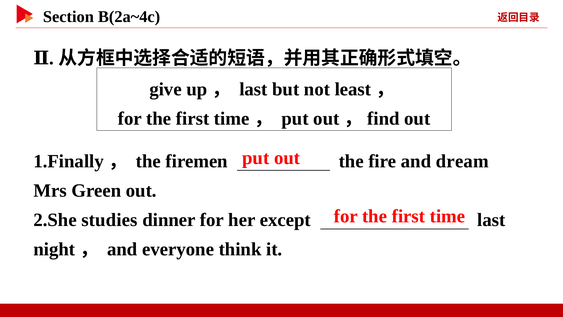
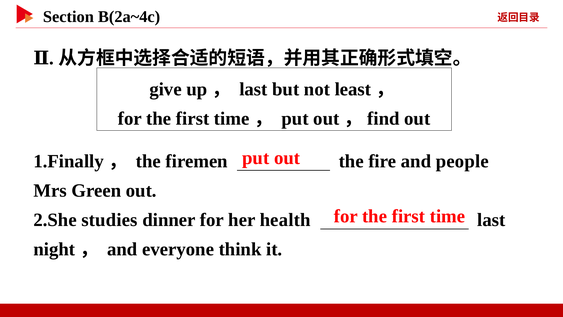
dream: dream -> people (462, 161)
except: except -> health (285, 220)
